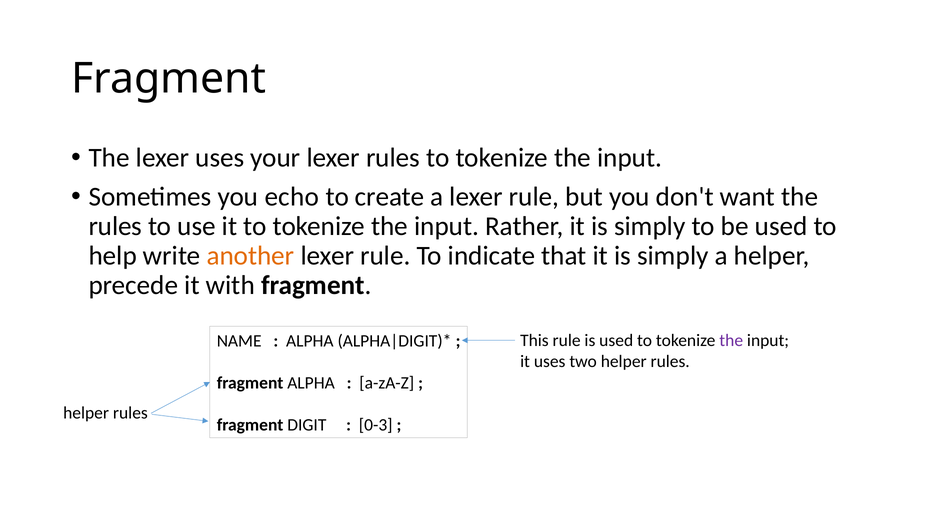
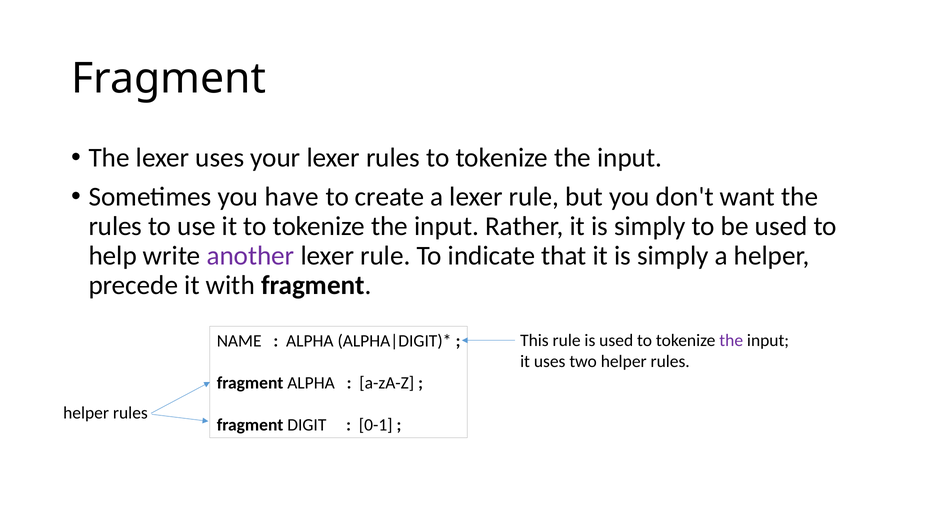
echo: echo -> have (292, 197)
another colour: orange -> purple (250, 256)
0-3: 0-3 -> 0-1 (376, 425)
